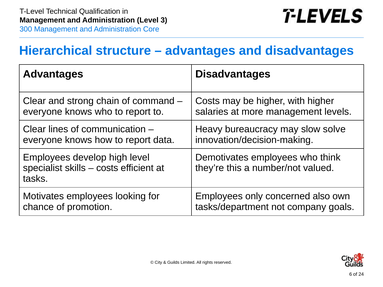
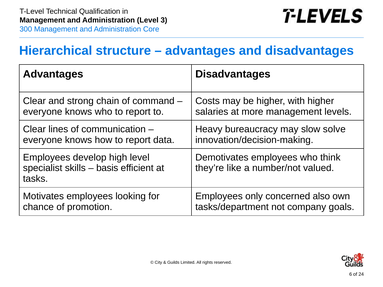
costs: costs -> basis (107, 168)
this: this -> like (234, 168)
